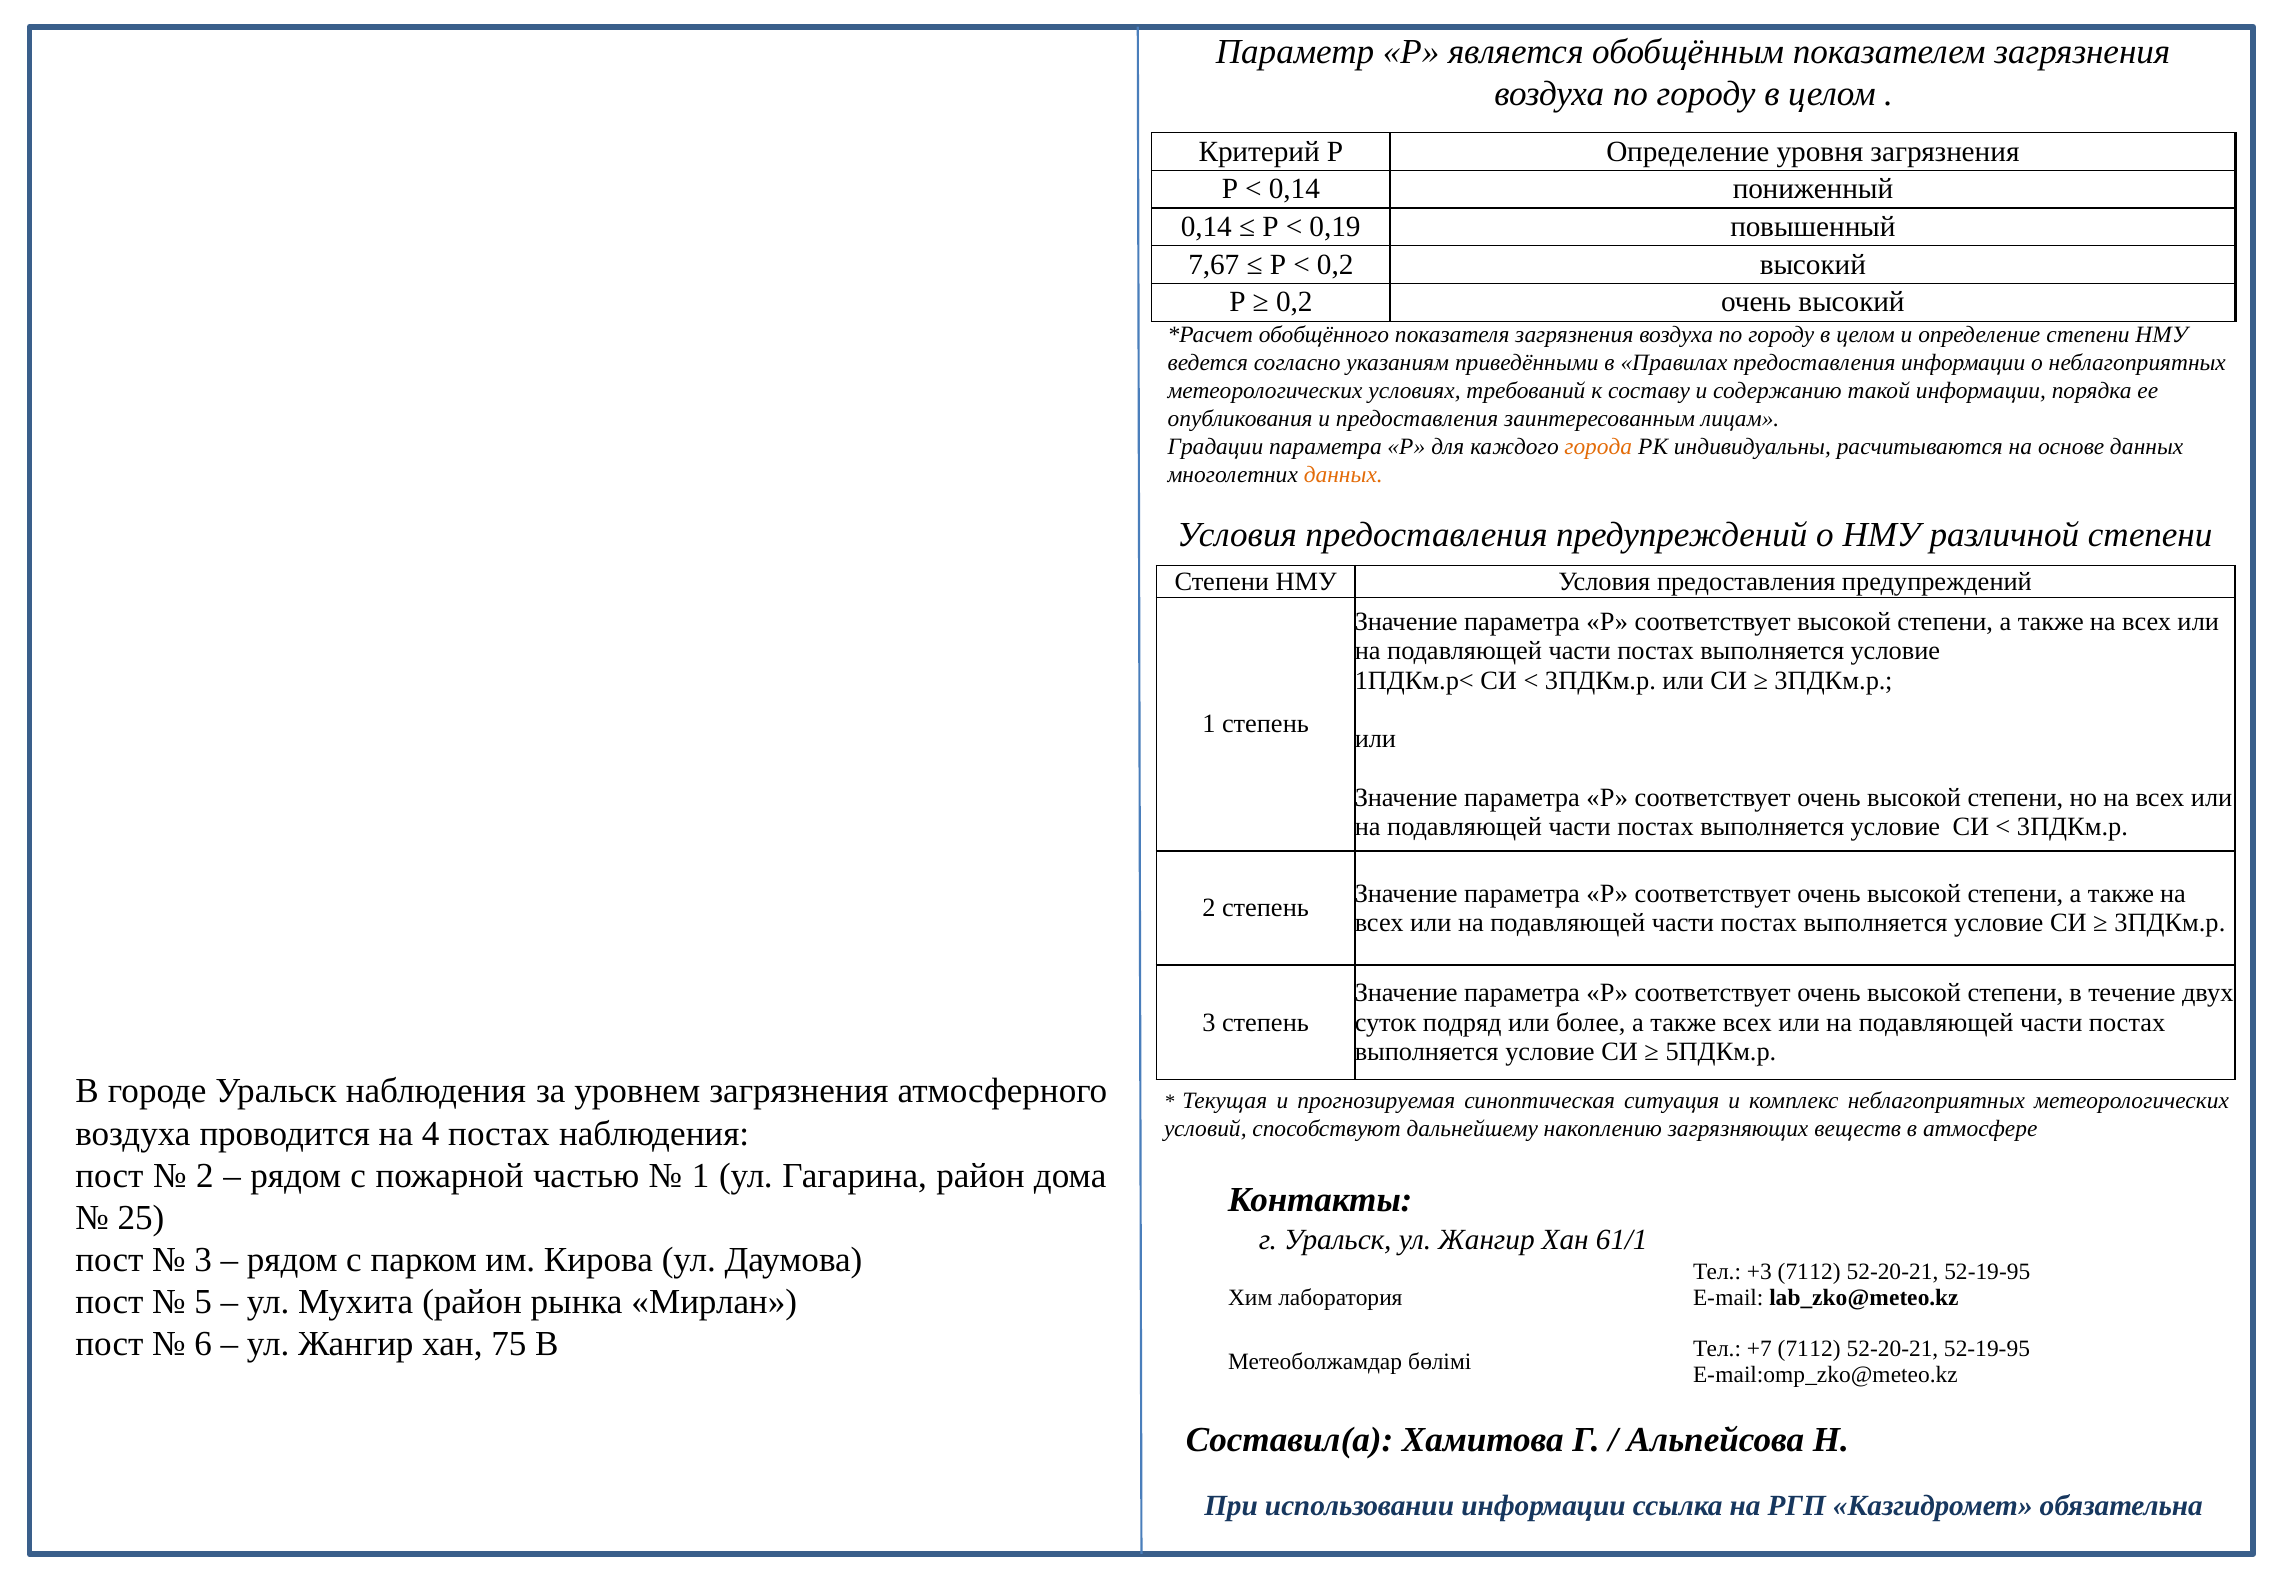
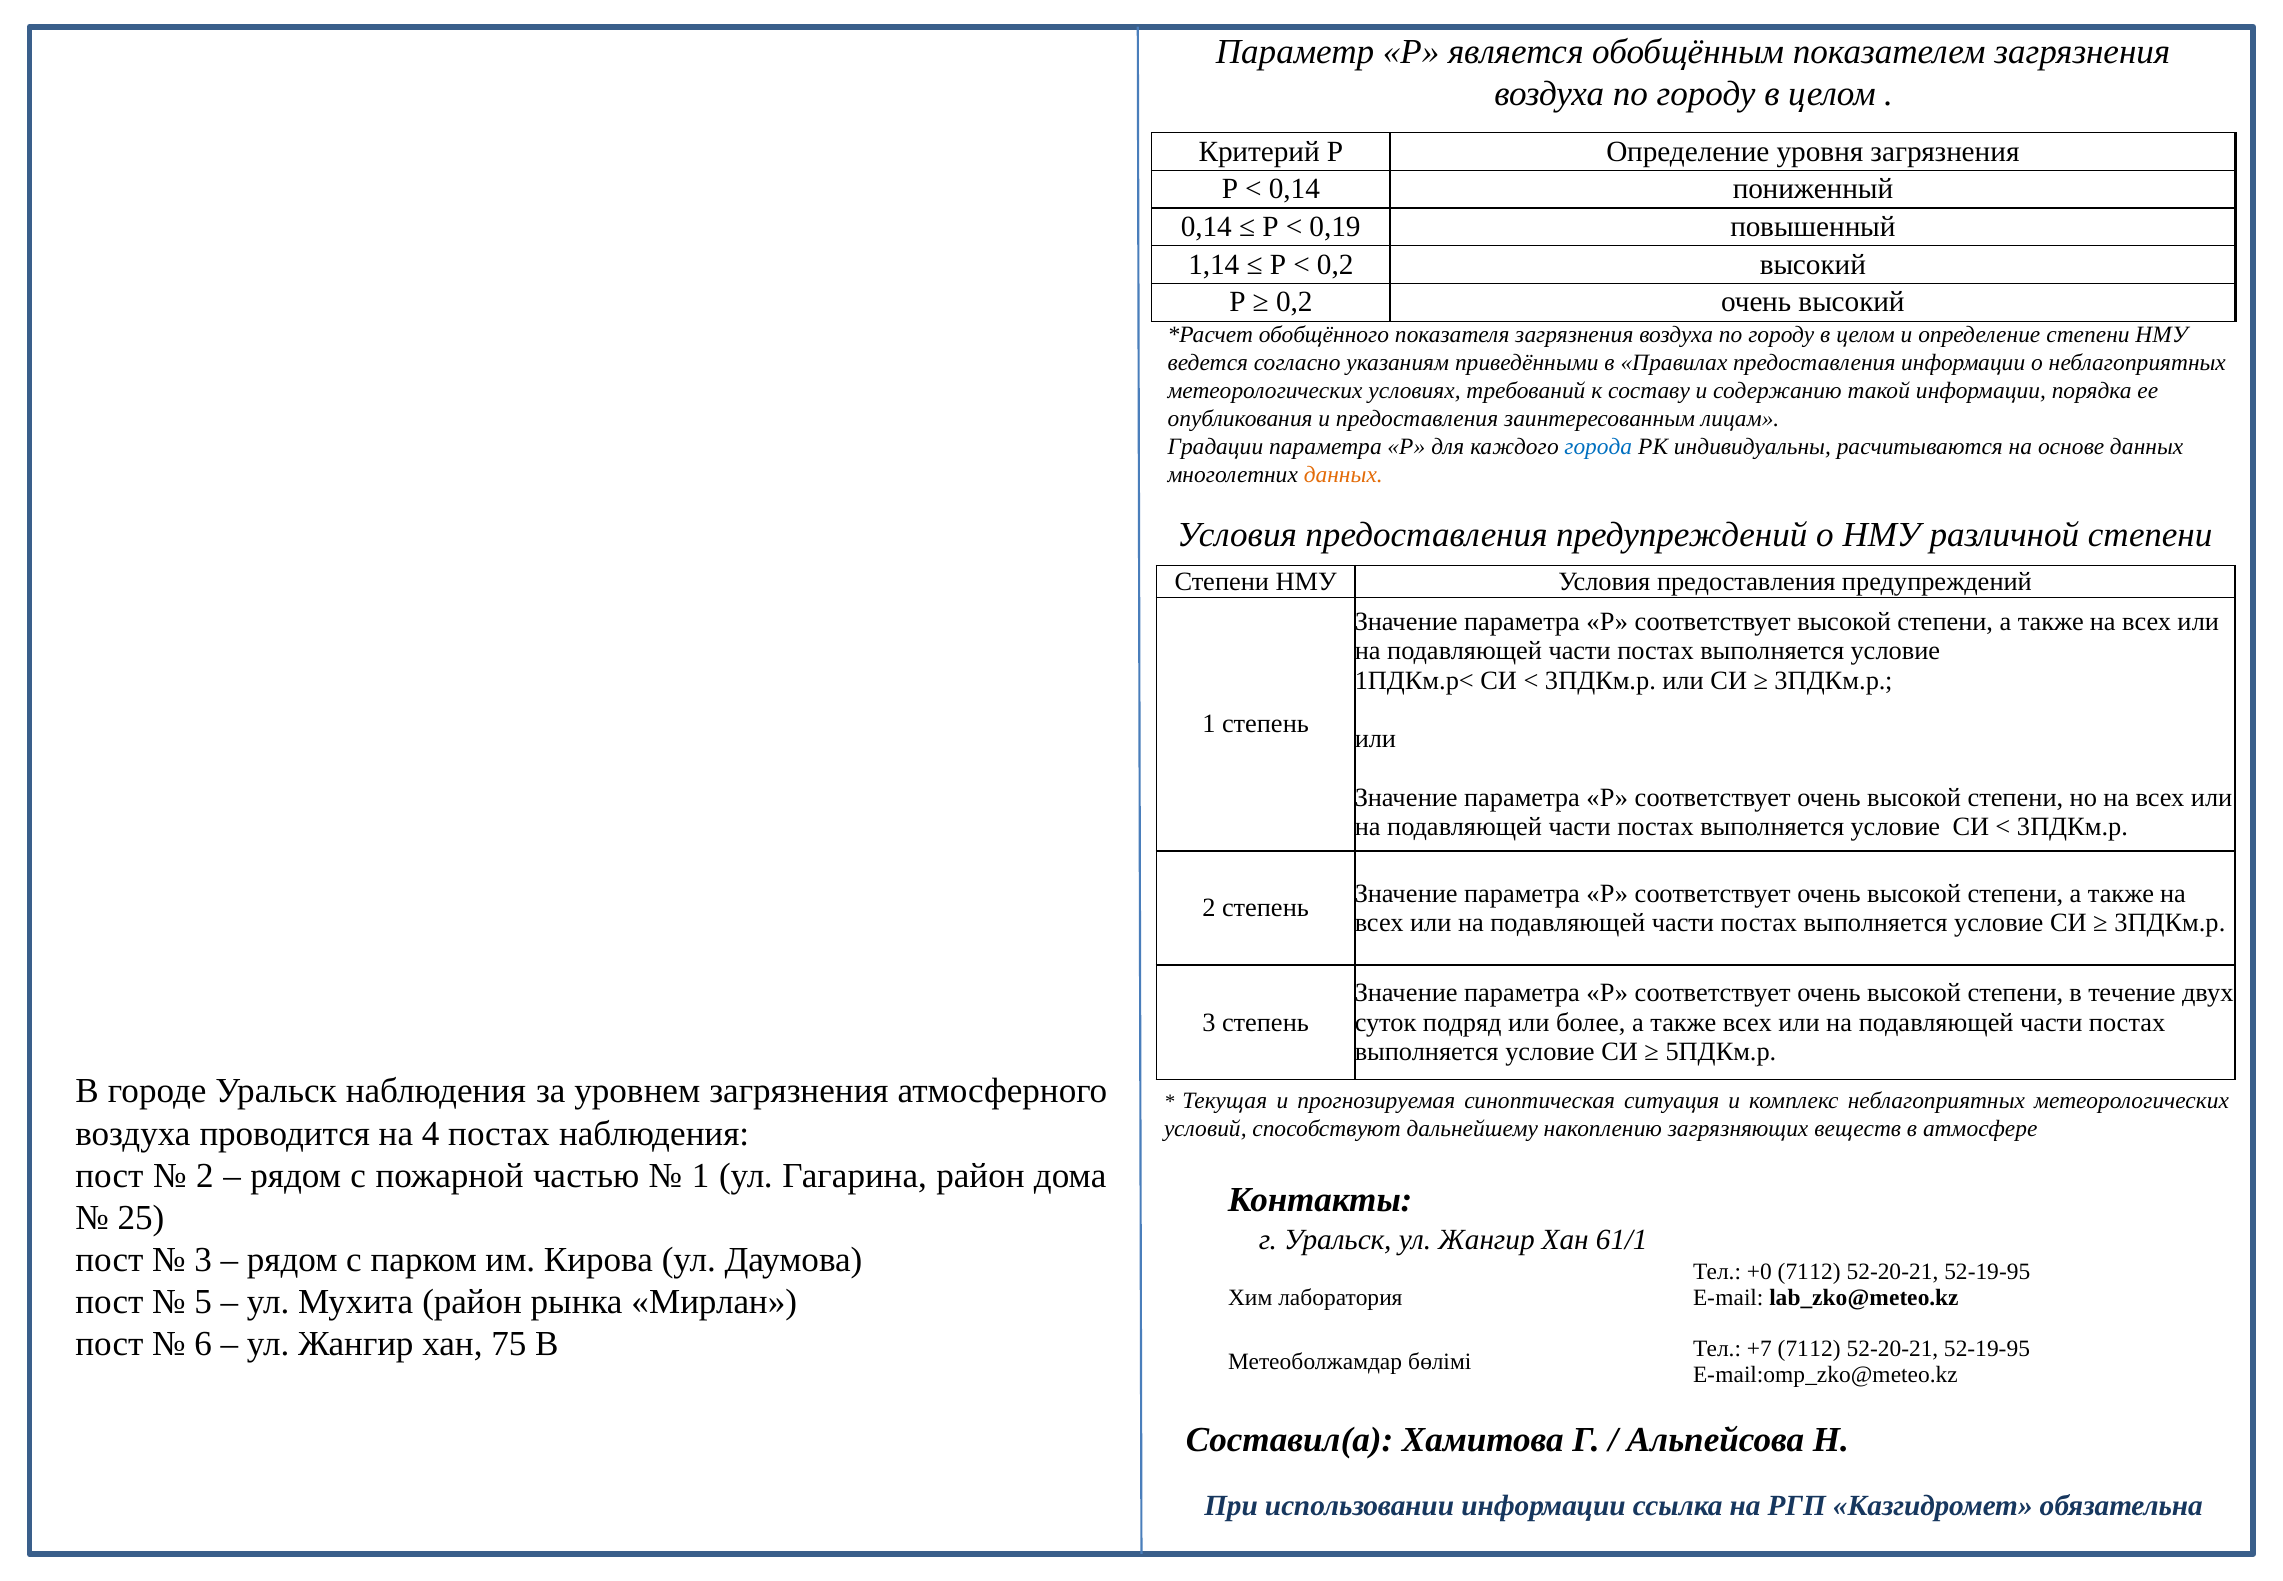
7,67: 7,67 -> 1,14 (1214, 264)
города colour: orange -> blue (1598, 447)
+3: +3 -> +0 (1759, 1271)
